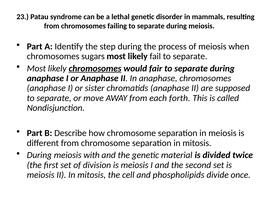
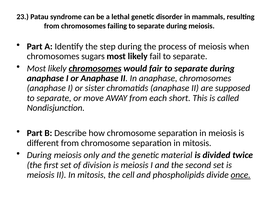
forth: forth -> short (180, 98)
with: with -> only (91, 155)
once underline: none -> present (241, 175)
